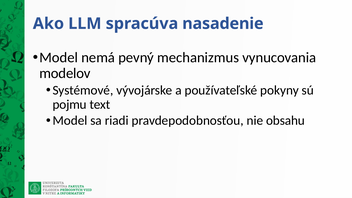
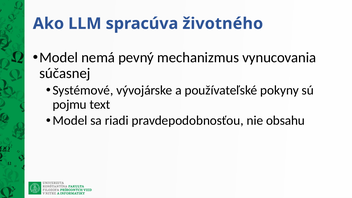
nasadenie: nasadenie -> životného (223, 24)
modelov: modelov -> súčasnej (65, 73)
